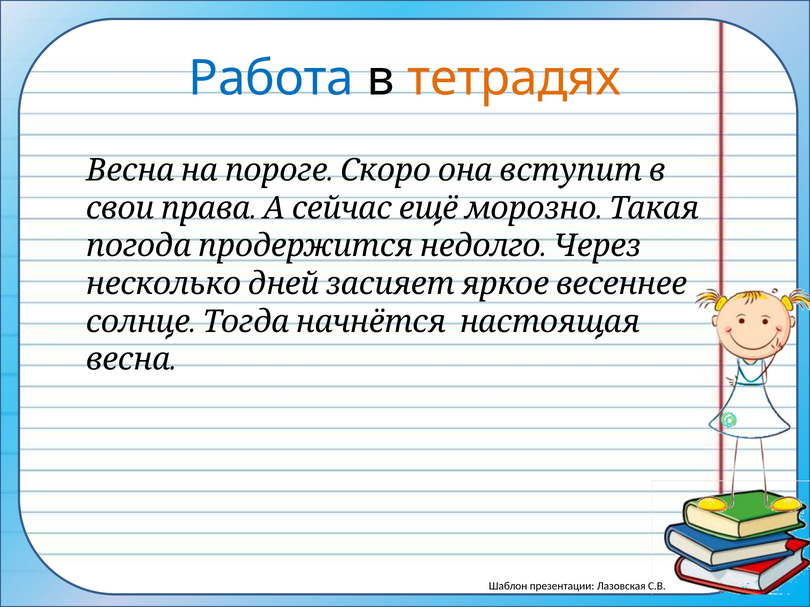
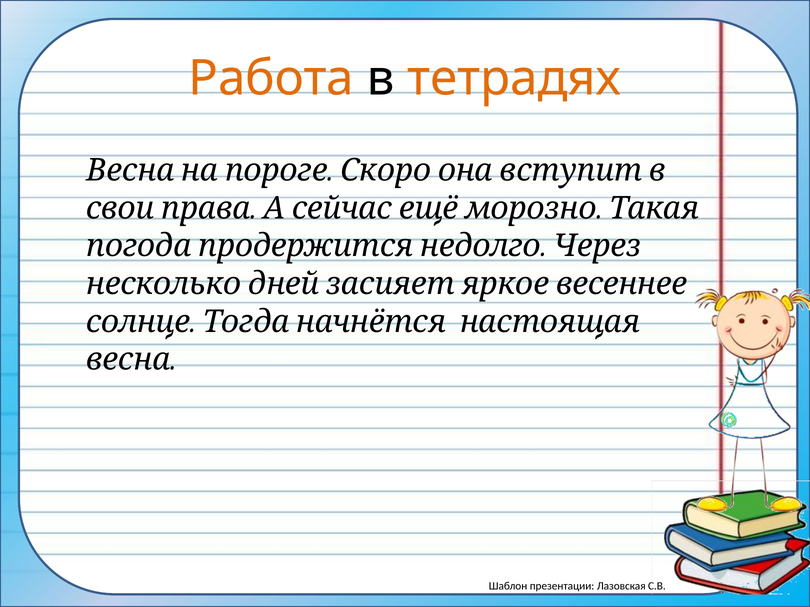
Работа colour: blue -> orange (271, 78)
